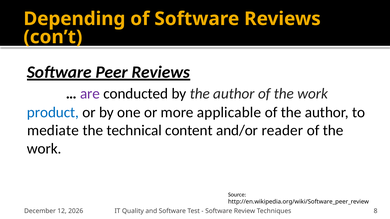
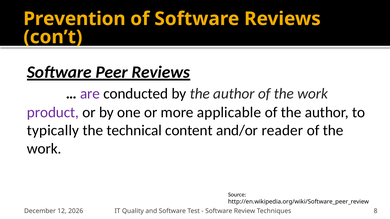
Depending: Depending -> Prevention (74, 19)
product colour: blue -> purple (53, 112)
mediate: mediate -> typically (53, 131)
